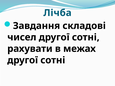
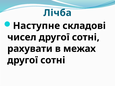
Завдання: Завдання -> Наступне (36, 26)
